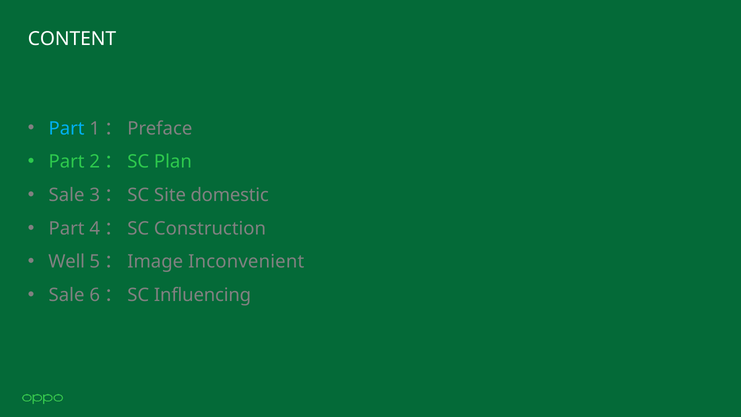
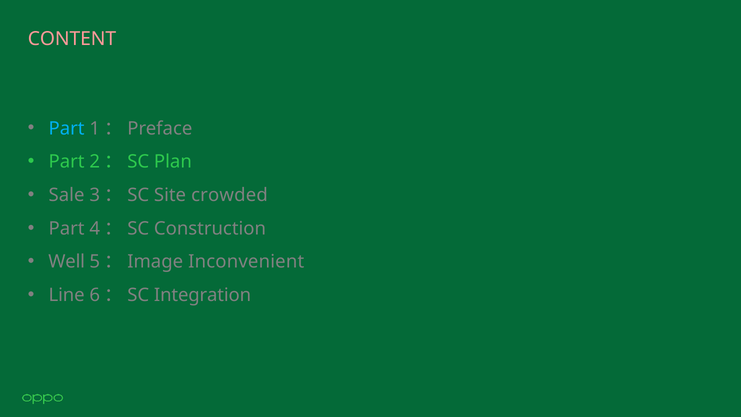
CONTENT colour: white -> pink (72, 39)
domestic: domestic -> crowded (230, 195)
Sale: Sale -> Line (67, 295)
Influencing: Influencing -> Integration (203, 295)
